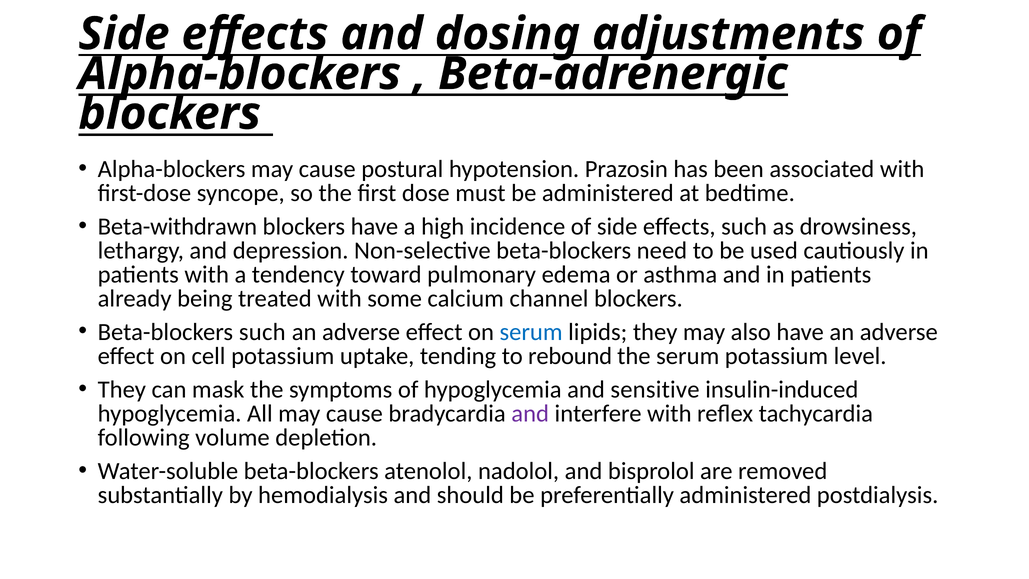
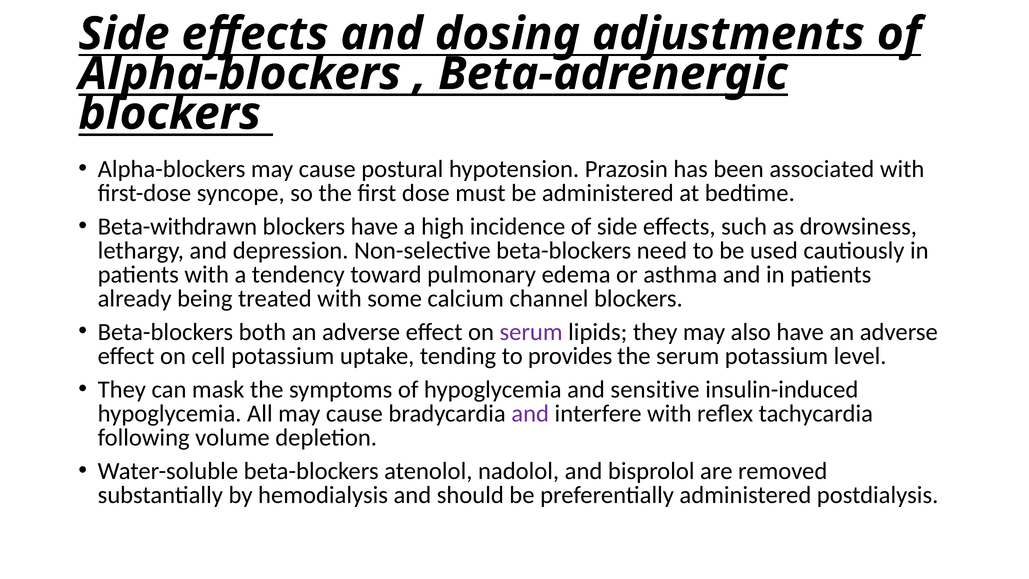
Beta-blockers such: such -> both (262, 332)
serum colour: blue -> purple (531, 332)
rebound: rebound -> provides (570, 356)
